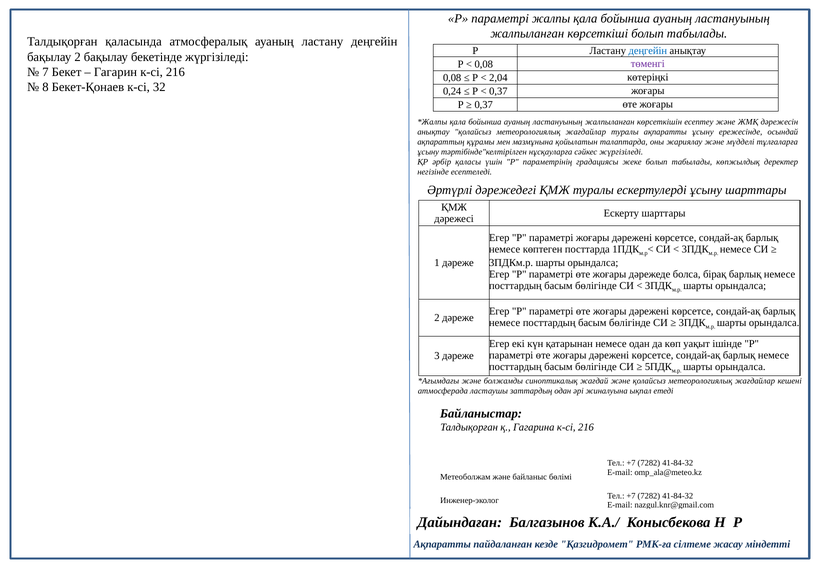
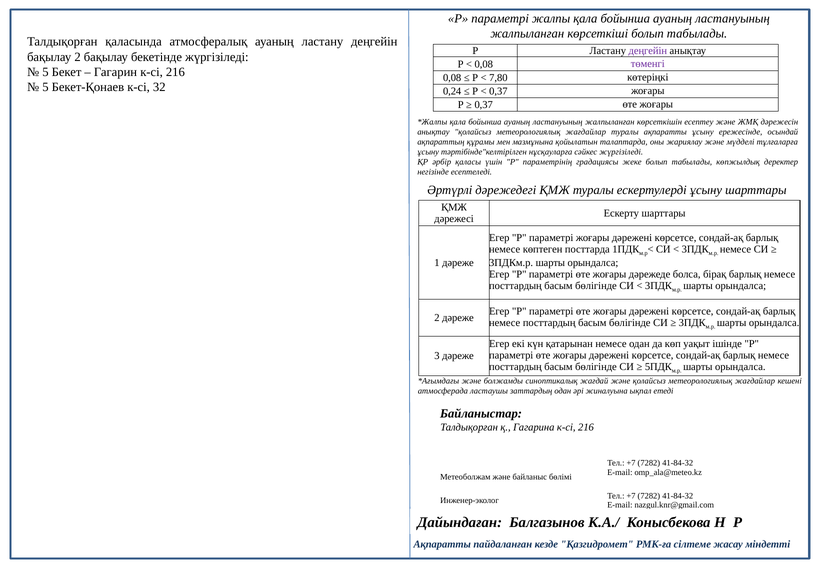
деңгейін colour: blue -> purple (648, 51)
7: 7 -> 5 (45, 72)
2,04: 2,04 -> 7,80 (498, 78)
8: 8 -> 5 (45, 87)
